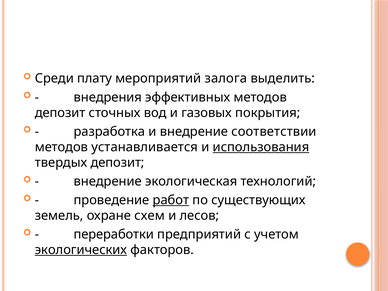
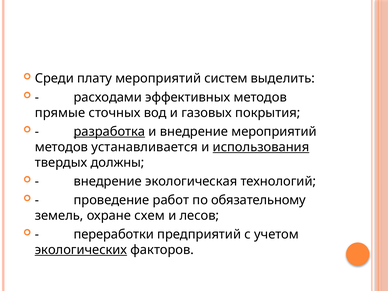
залога: залога -> систем (226, 78)
внедрения: внедрения -> расходами (108, 97)
депозит: депозит -> прямые (60, 113)
разработка underline: none -> present (109, 132)
внедрение соответствии: соответствии -> мероприятий (274, 132)
твердых депозит: депозит -> должны (118, 163)
работ underline: present -> none (171, 200)
существующих: существующих -> обязательному (258, 200)
